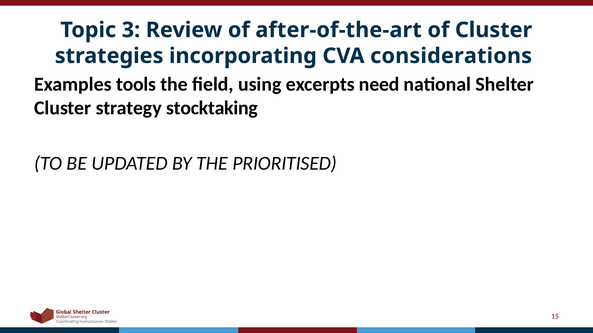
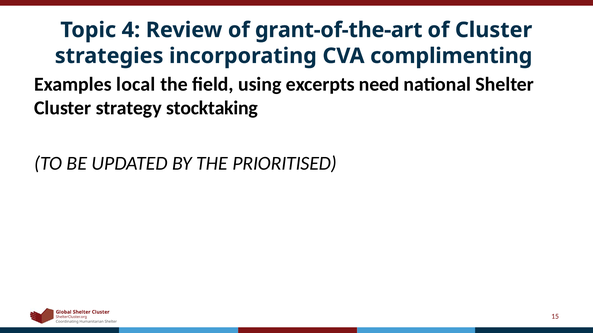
3: 3 -> 4 (131, 30)
after-of-the-art: after-of-the-art -> grant-of-the-art (339, 30)
considerations: considerations -> complimenting (451, 56)
tools: tools -> local (136, 84)
